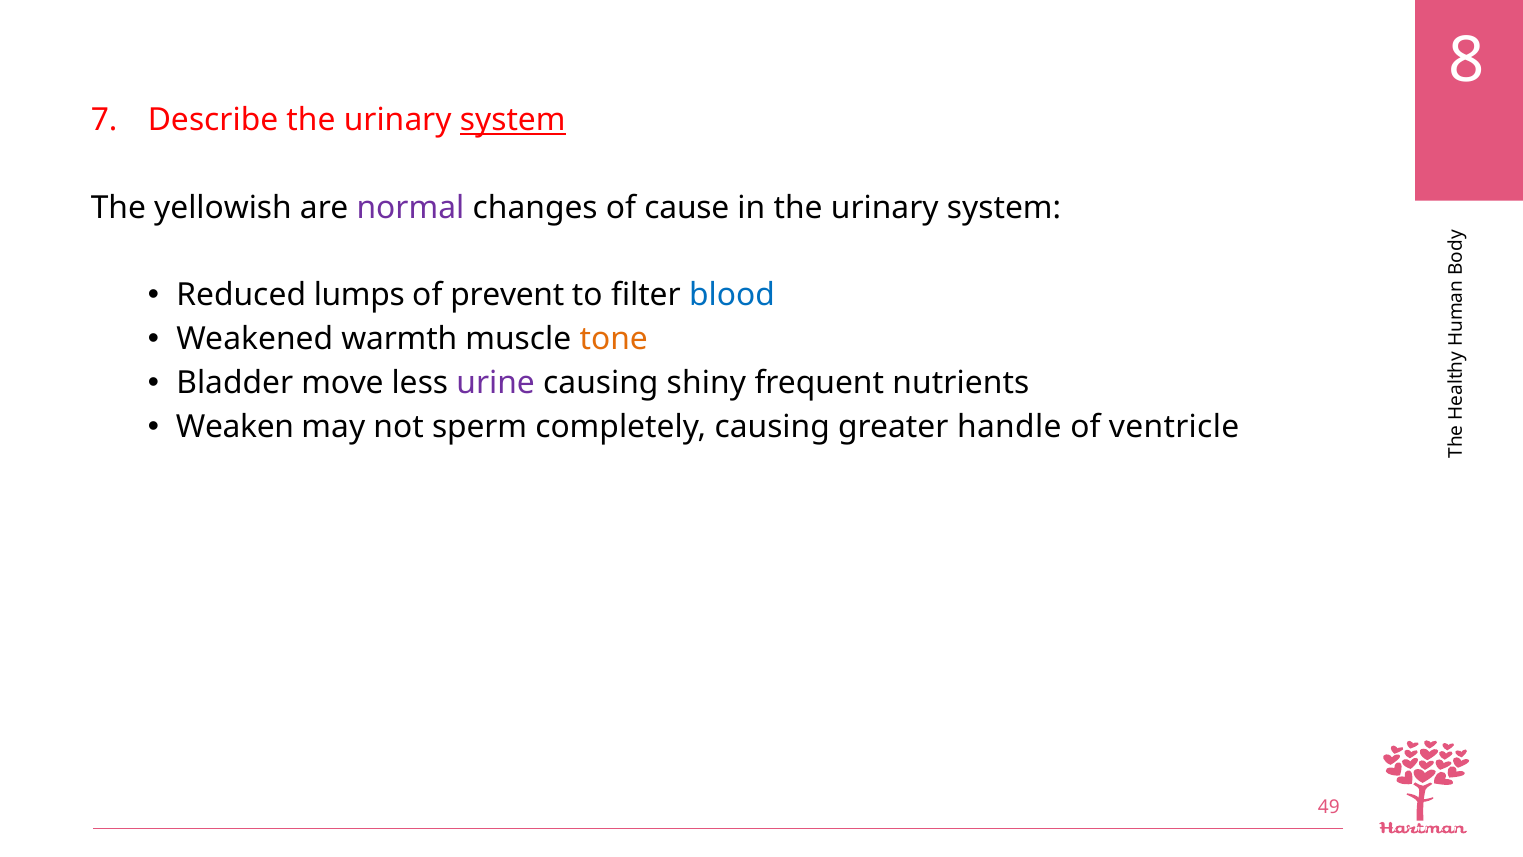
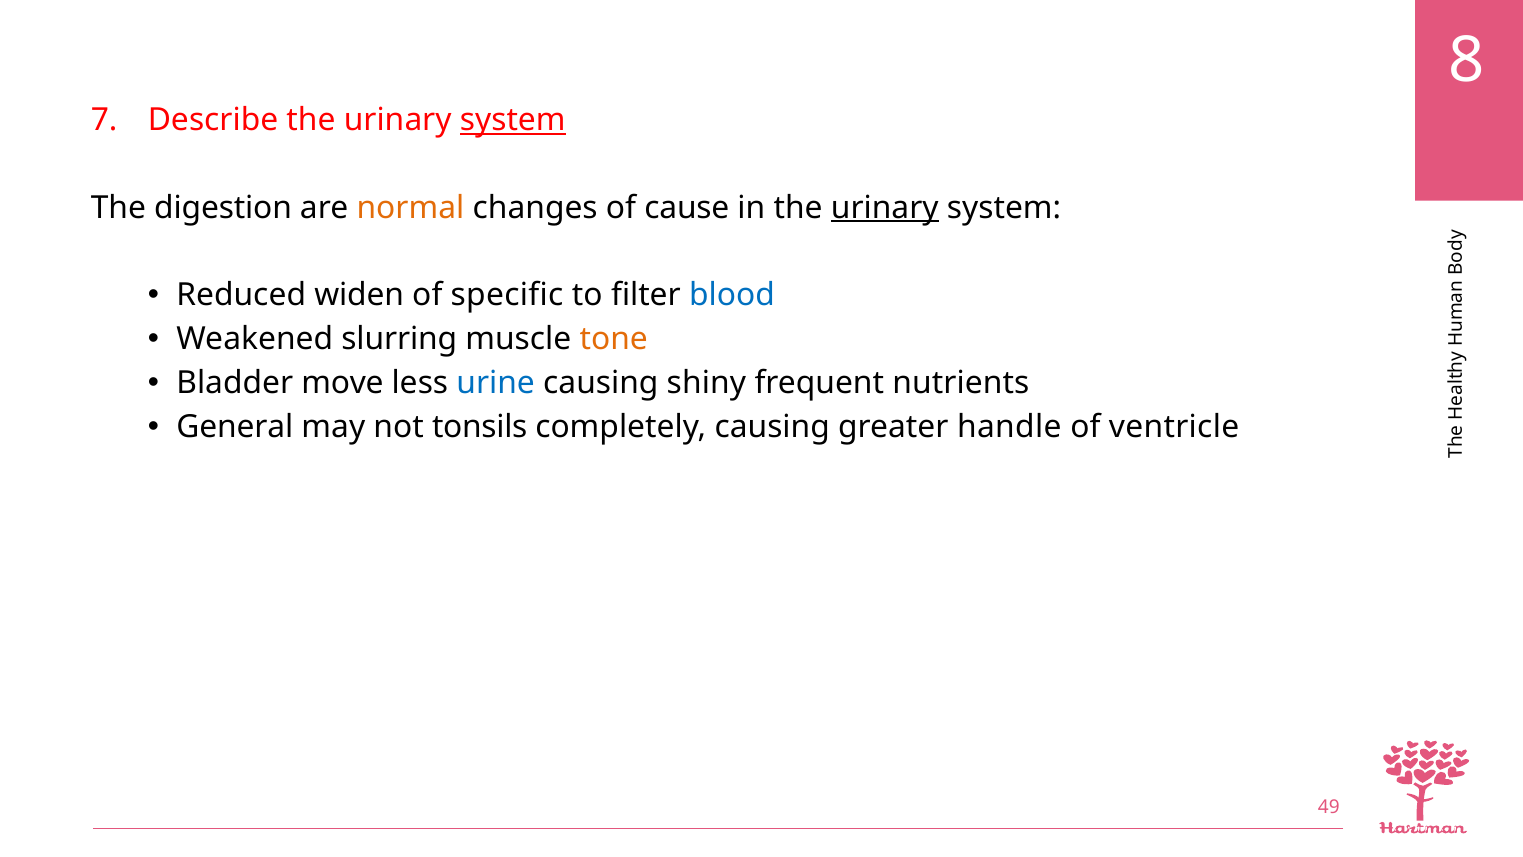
yellowish: yellowish -> digestion (223, 208)
normal colour: purple -> orange (410, 208)
urinary underline: none -> present (885, 208)
lumps: lumps -> widen (359, 295)
prevent: prevent -> specific (507, 295)
warmth: warmth -> slurring (399, 339)
urine colour: purple -> blue (496, 383)
Weaken: Weaken -> General (235, 427)
sperm: sperm -> tonsils (480, 427)
